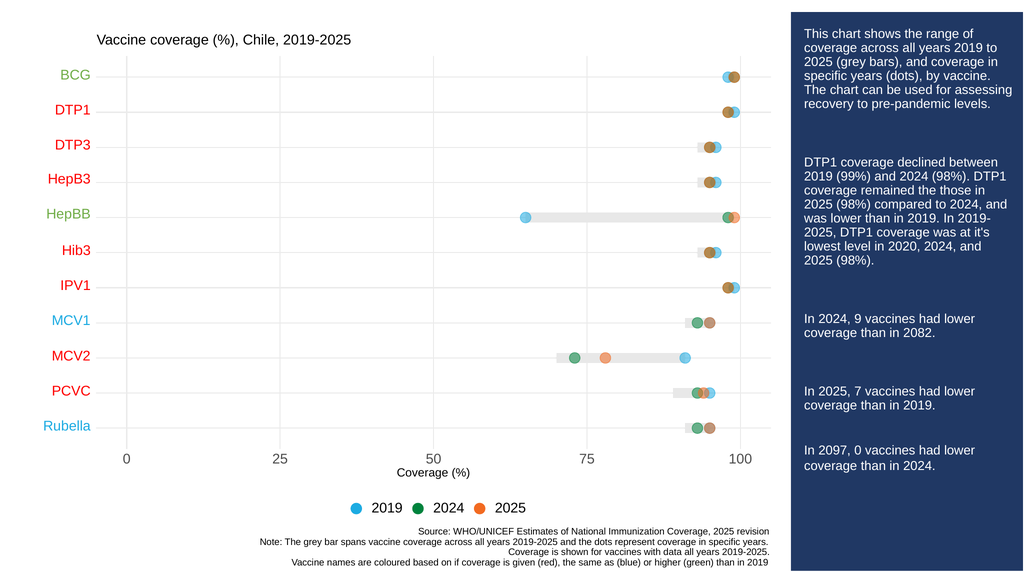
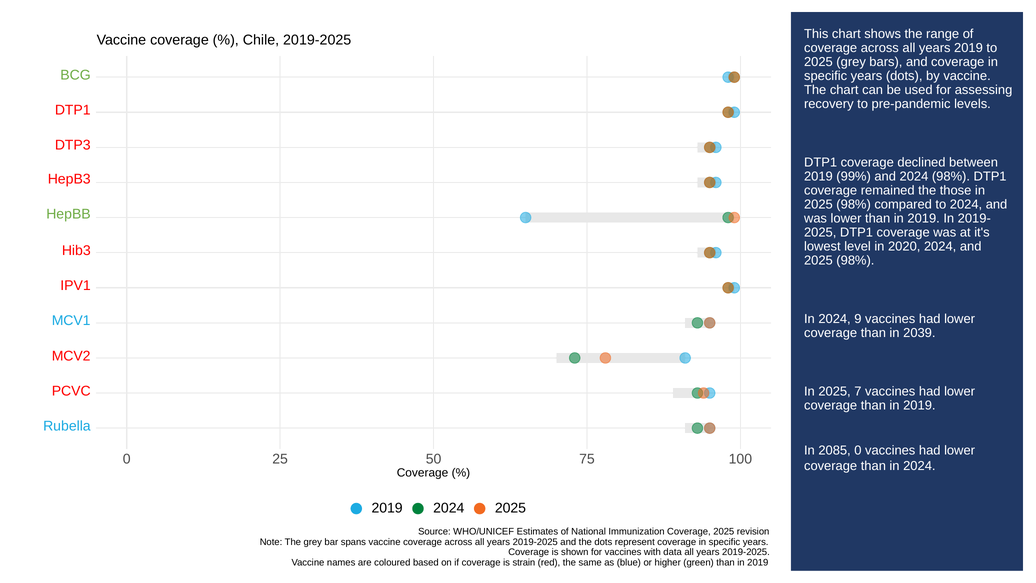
2082: 2082 -> 2039 (919, 333)
2097: 2097 -> 2085 (835, 450)
given: given -> strain (524, 562)
